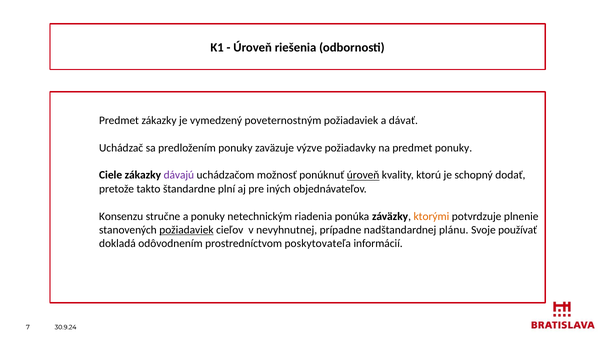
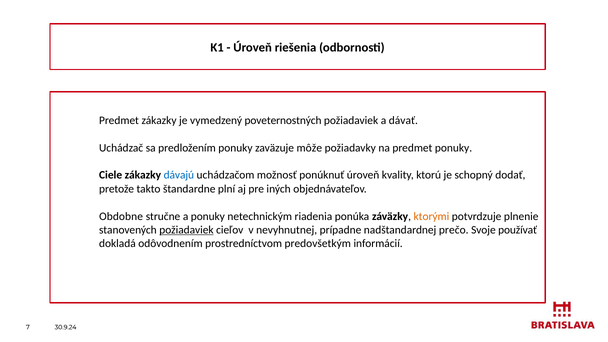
poveternostným: poveternostným -> poveternostných (283, 120)
výzve: výzve -> môže (309, 148)
dávajú colour: purple -> blue (179, 175)
úroveň underline: present -> none (363, 175)
Konsenzu: Konsenzu -> Obdobne (121, 216)
plánu: plánu -> prečo (454, 230)
poskytovateľa: poskytovateľa -> predovšetkým (318, 244)
